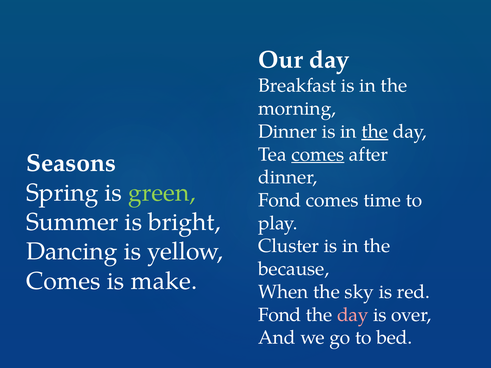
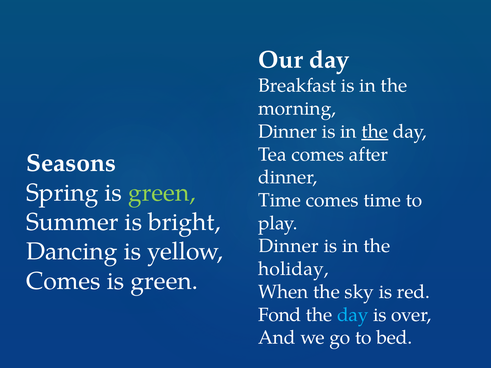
comes underline: present -> none (318, 154)
Fond: Fond -> Time (280, 200)
Cluster: Cluster -> Dinner (288, 246)
because: because -> holiday (293, 269)
make: make -> green (164, 281)
day colour: pink -> light blue (353, 315)
